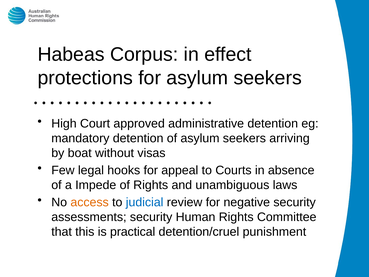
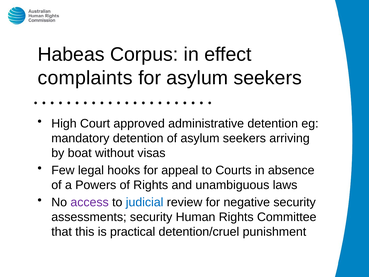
protections: protections -> complaints (85, 78)
Impede: Impede -> Powers (96, 185)
access colour: orange -> purple (90, 202)
